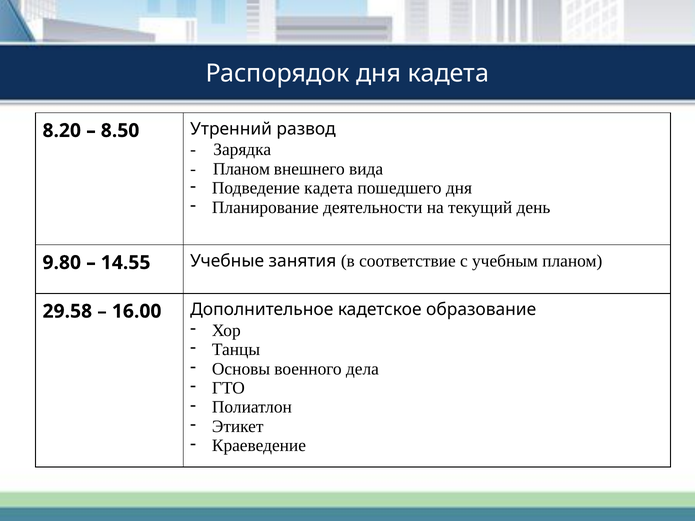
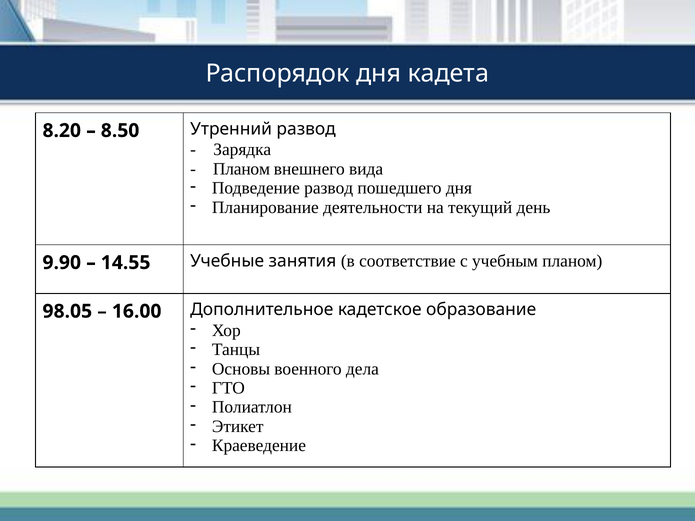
Подведение кадета: кадета -> развод (329, 188)
9.80: 9.80 -> 9.90 (62, 263)
29.58: 29.58 -> 98.05 (67, 311)
